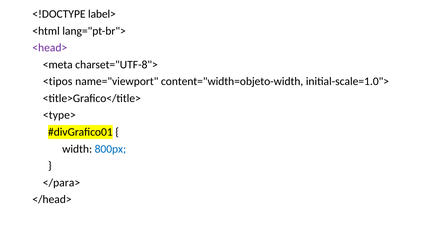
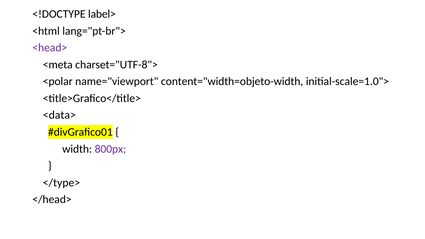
<tipos: <tipos -> <polar (58, 82)
<type>: <type> -> <data> (59, 115)
800px colour: blue -> purple (110, 149)
</para>: </para> -> </type> (62, 183)
